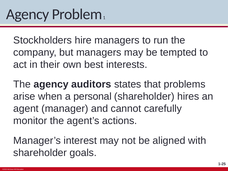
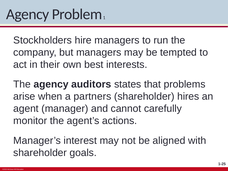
personal: personal -> partners (92, 96)
